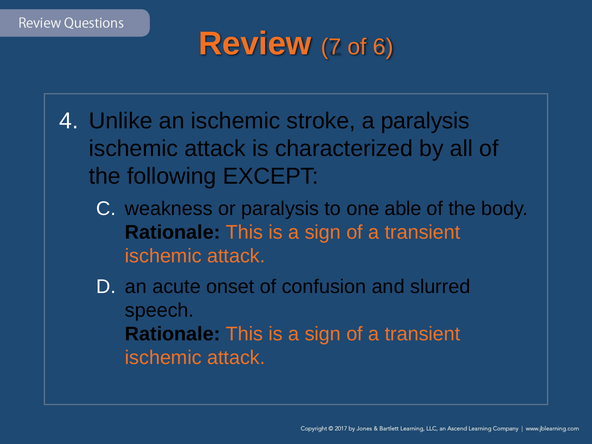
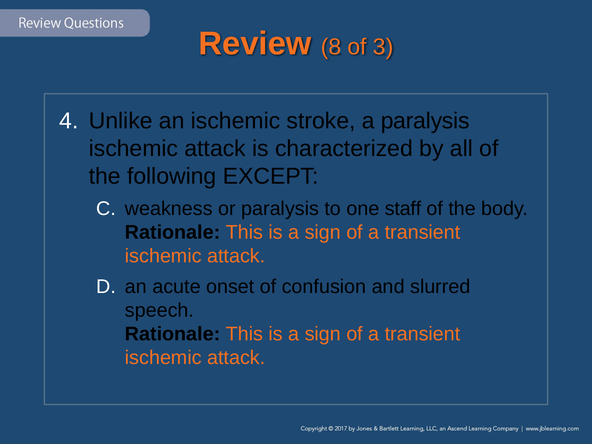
7: 7 -> 8 (331, 47)
6: 6 -> 3 (383, 47)
able: able -> staff (403, 209)
